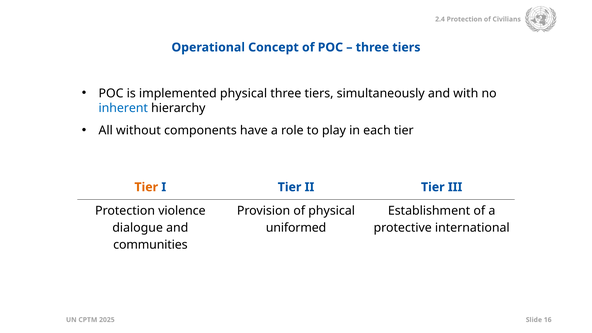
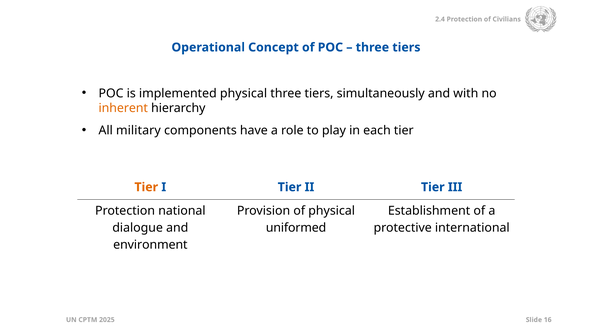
inherent colour: blue -> orange (123, 108)
without: without -> military (138, 130)
violence: violence -> national (182, 211)
communities: communities -> environment (150, 245)
